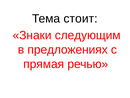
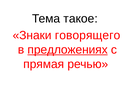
стоит: стоит -> такое (81, 18)
следующим: следующим -> говорящего (88, 35)
предложениях underline: none -> present (68, 49)
